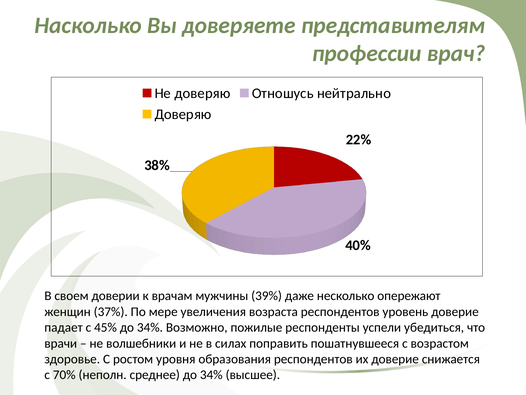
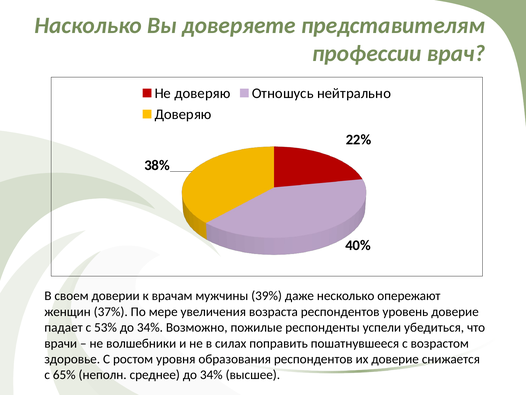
45%: 45% -> 53% (105, 327)
70%: 70% -> 65% (64, 375)
